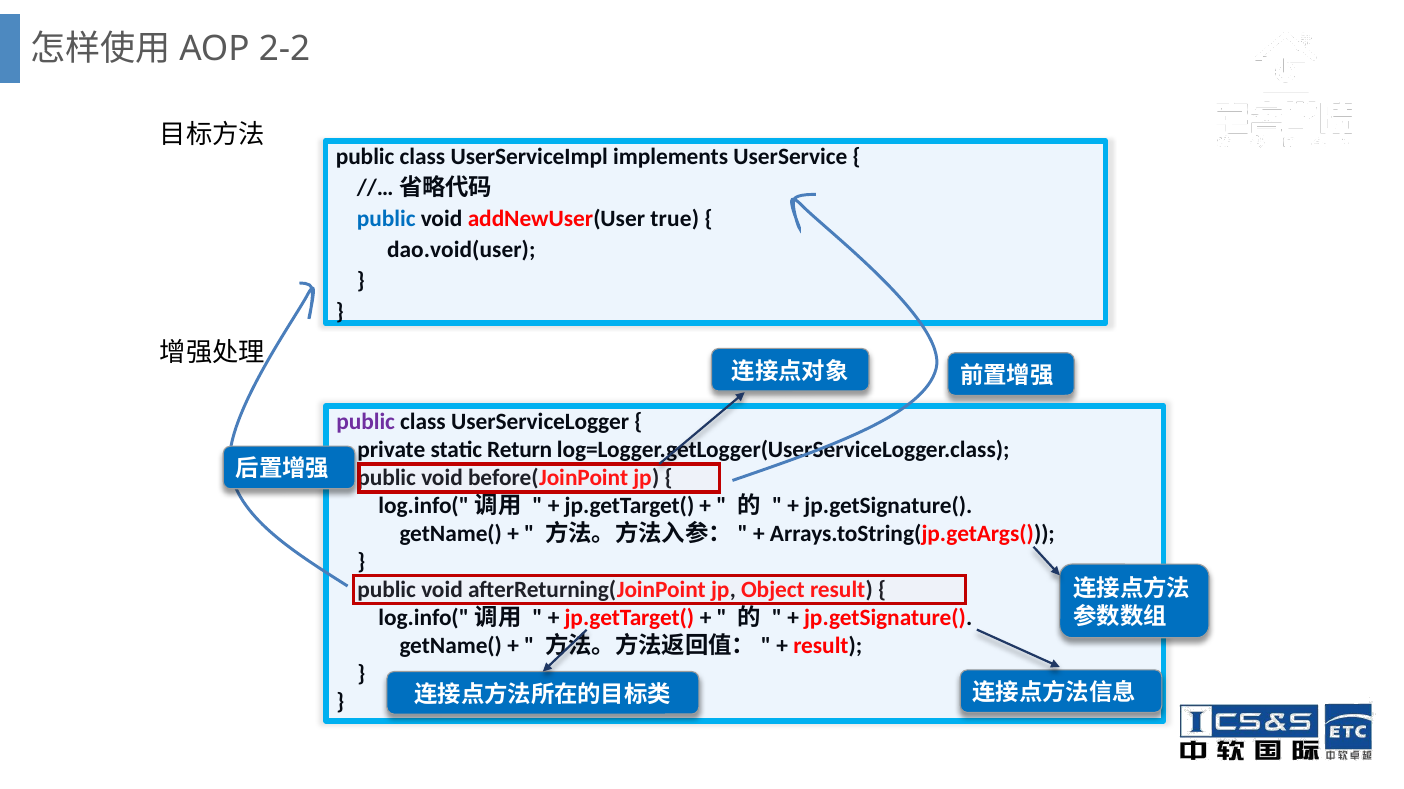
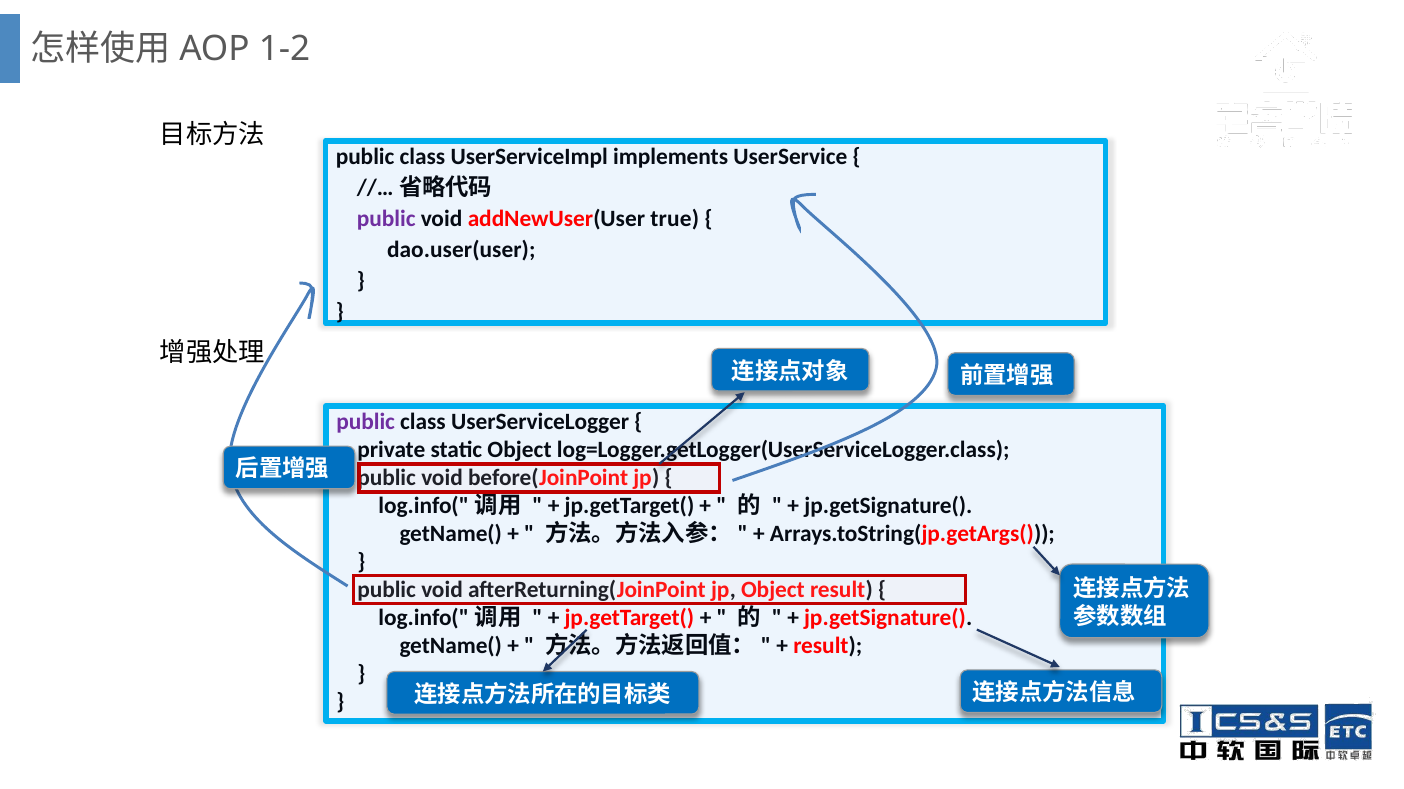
2-2: 2-2 -> 1-2 (284, 49)
public colour: blue -> purple (386, 219)
dao.void(user: dao.void(user -> dao.user(user (461, 250)
static Return: Return -> Object (520, 450)
